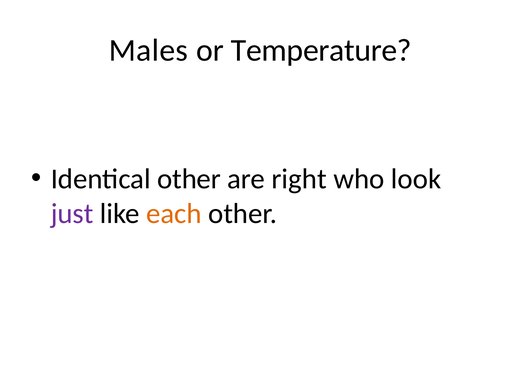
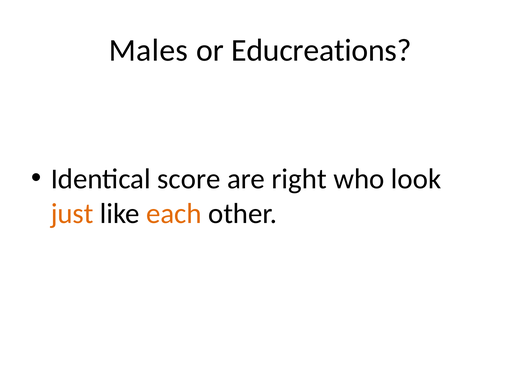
Temperature: Temperature -> Educreations (321, 50)
Identical other: other -> score (189, 179)
just colour: purple -> orange (72, 213)
